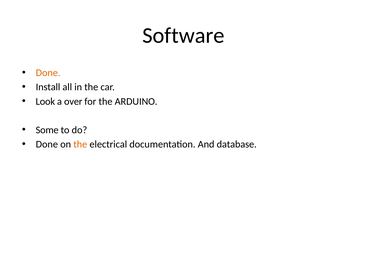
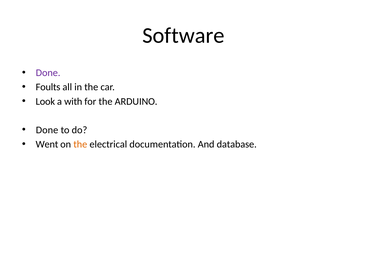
Done colour: orange -> purple (48, 73)
Install: Install -> Foults (48, 87)
over: over -> with (73, 101)
Some: Some -> Done (47, 130)
Done: Done -> Went (47, 144)
